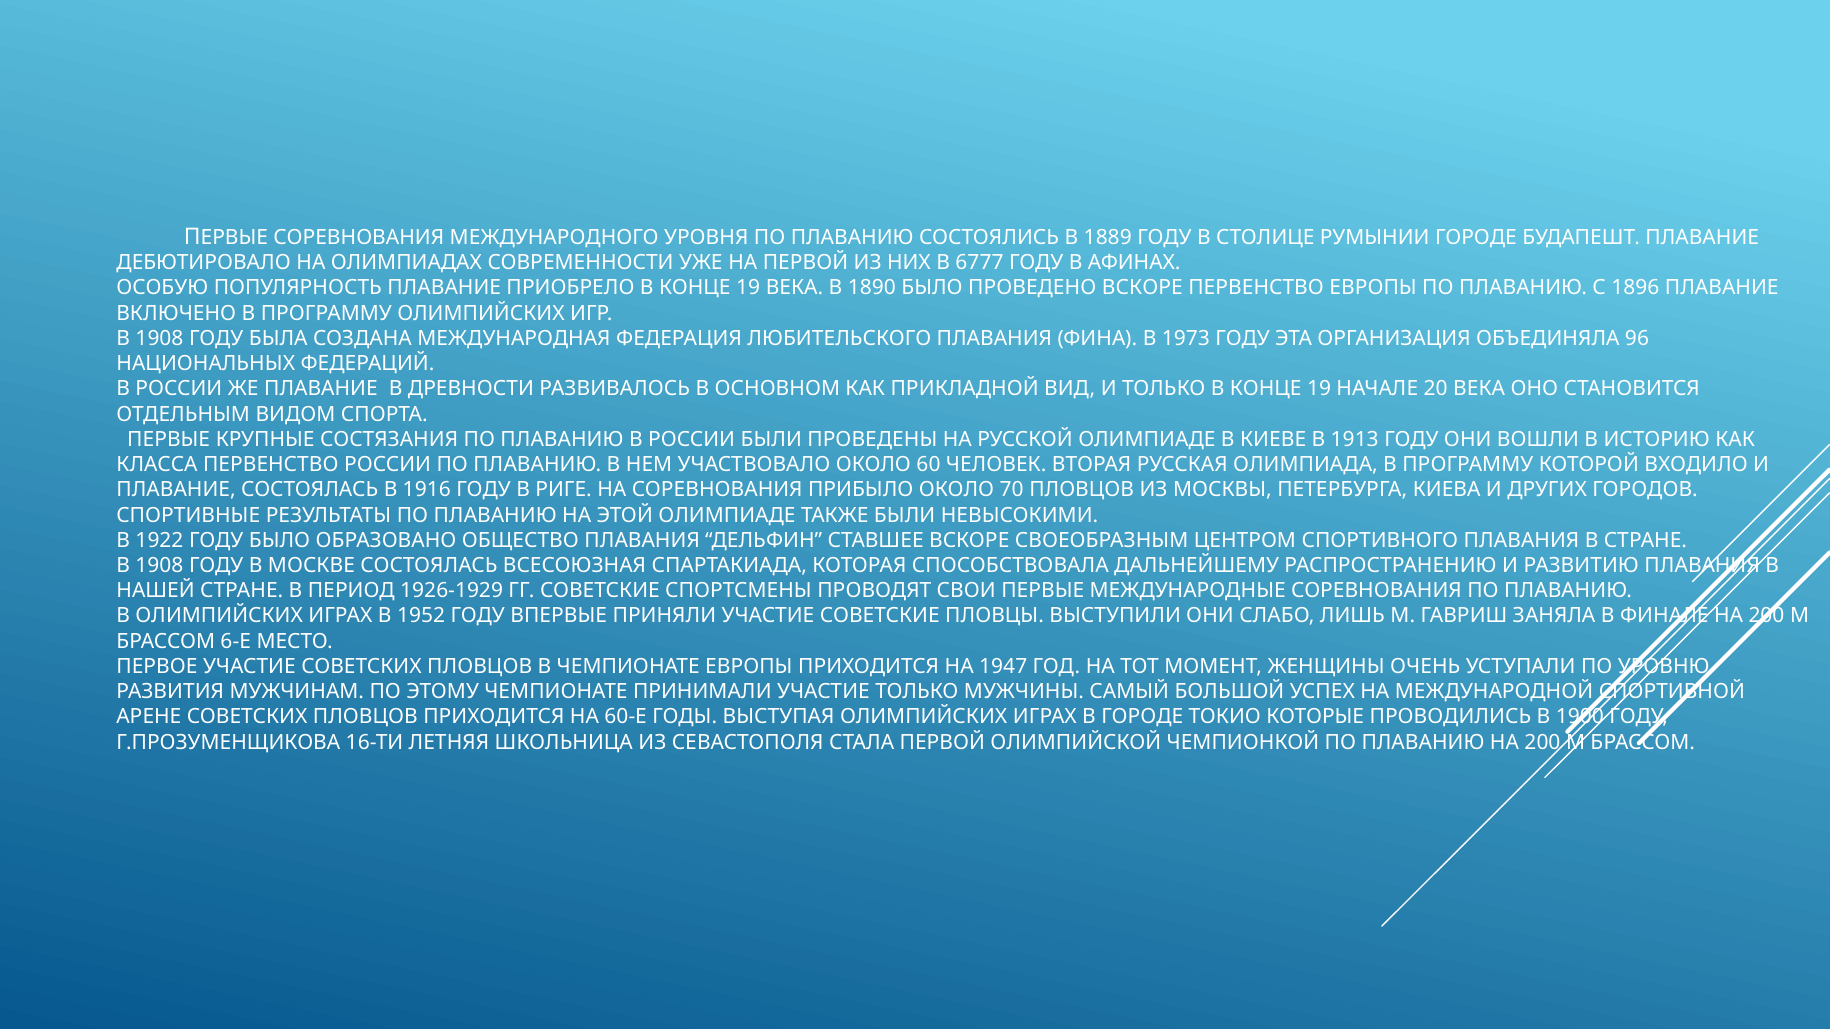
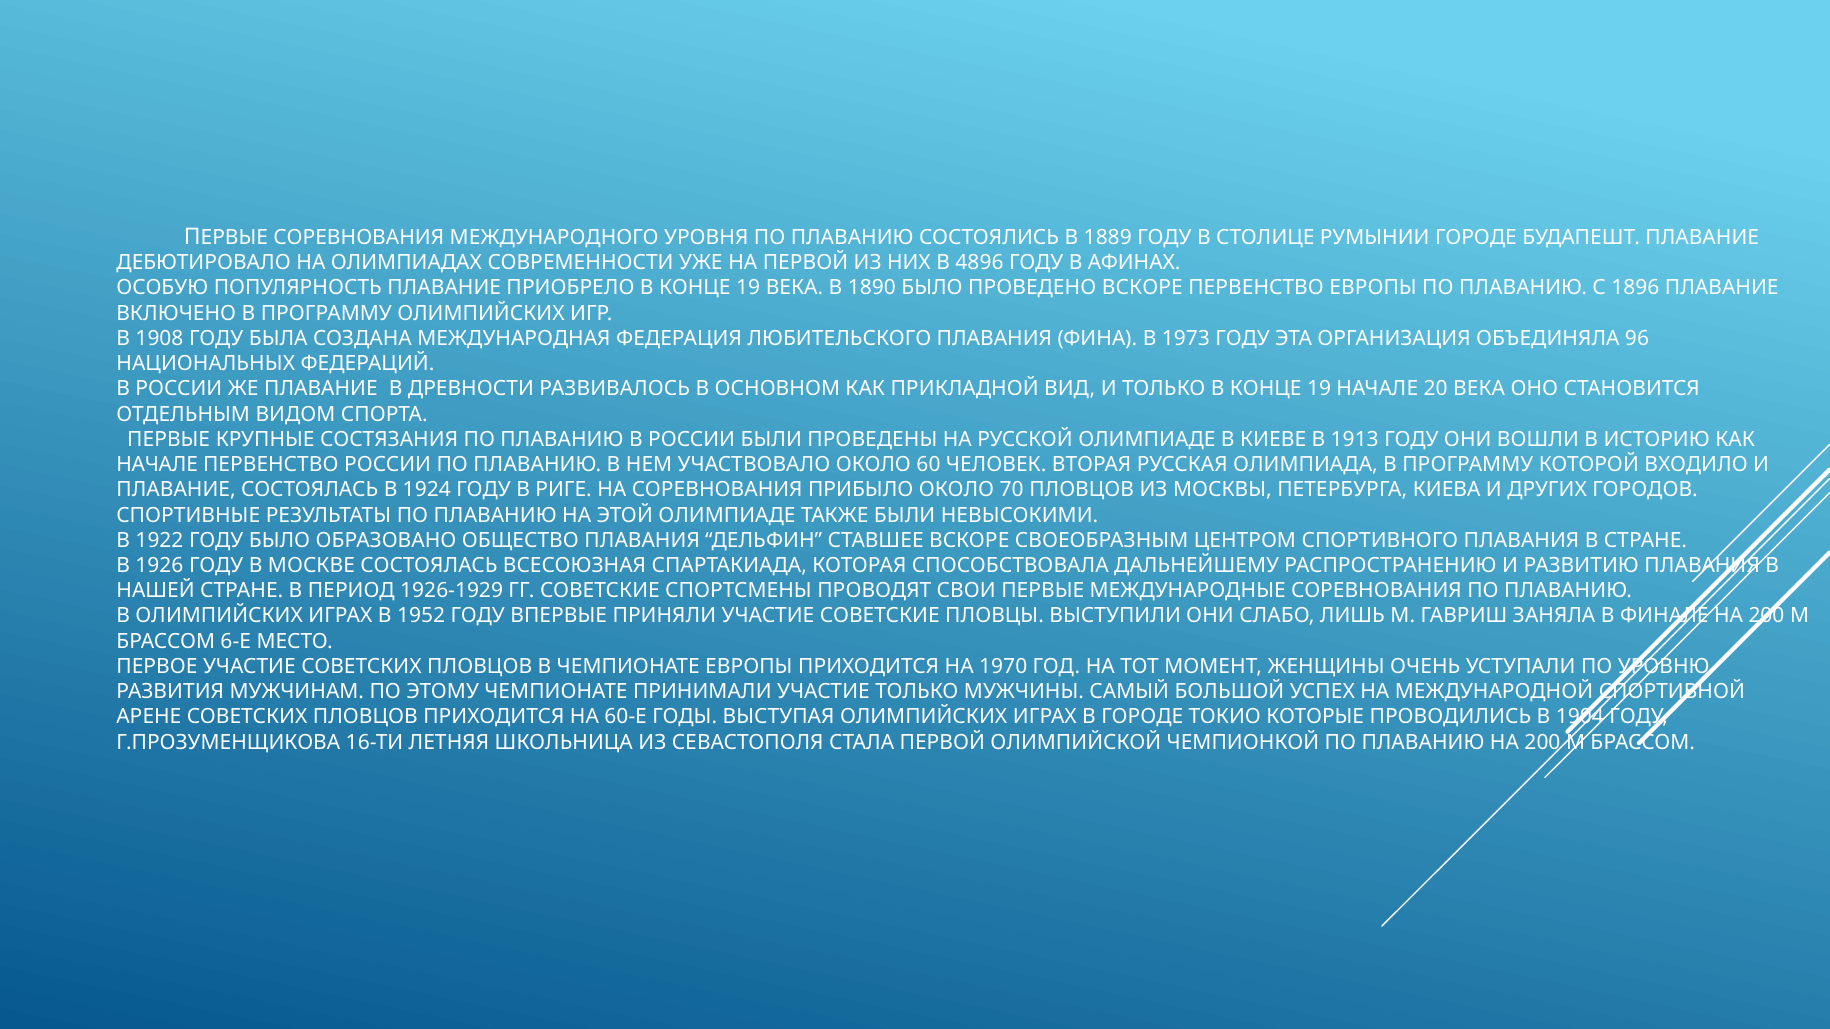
6777: 6777 -> 4896 (979, 263)
КЛАССА: КЛАССА -> НАЧАЛЕ (157, 465)
1916: 1916 -> 1924 (427, 490)
1908: 1908 -> 1926 (159, 566)
1947: 1947 -> 1970 (1003, 667)
1900: 1900 -> 1904 (1580, 717)
